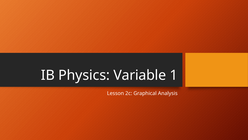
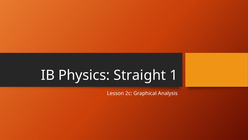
Variable: Variable -> Straight (140, 75)
